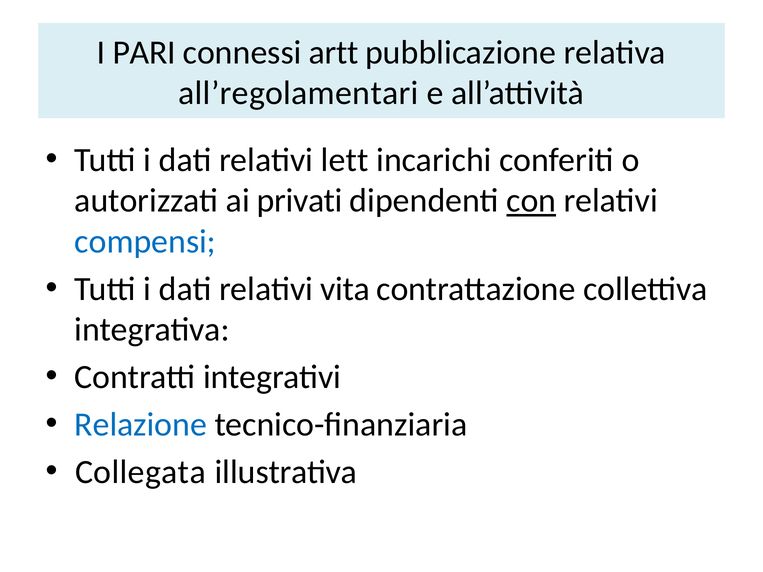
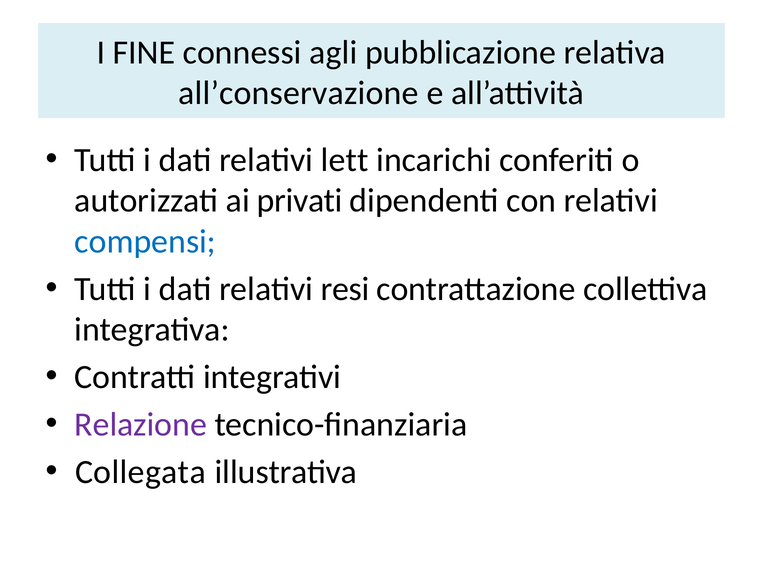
PARI: PARI -> FINE (144, 53)
artt: artt -> agli (333, 53)
all’regolamentari: all’regolamentari -> all’conservazione (299, 93)
con underline: present -> none (531, 201)
vita: vita -> resi (345, 289)
Relazione colour: blue -> purple (141, 425)
